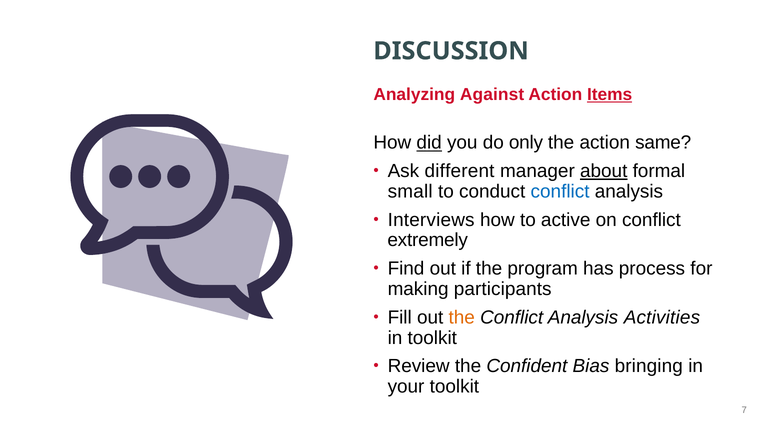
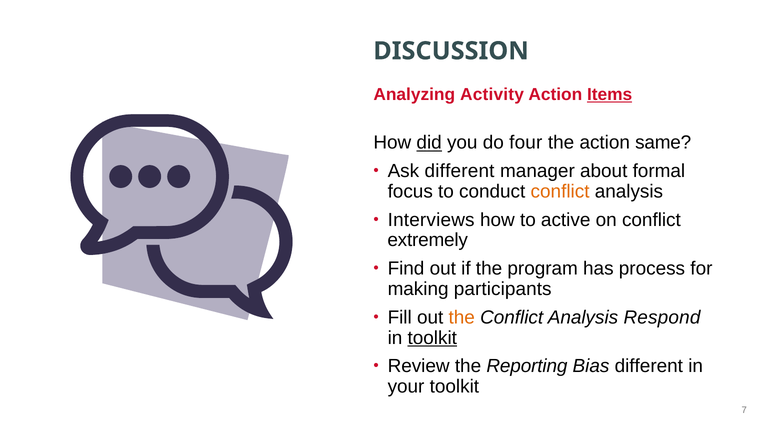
Against: Against -> Activity (492, 94)
only: only -> four (526, 143)
about underline: present -> none (604, 171)
small: small -> focus (410, 191)
conflict colour: blue -> orange (560, 191)
Activities: Activities -> Respond (662, 317)
toolkit underline: none -> present (432, 338)
Confident: Confident -> Reporting (527, 366)
Bias bringing: bringing -> different (649, 366)
